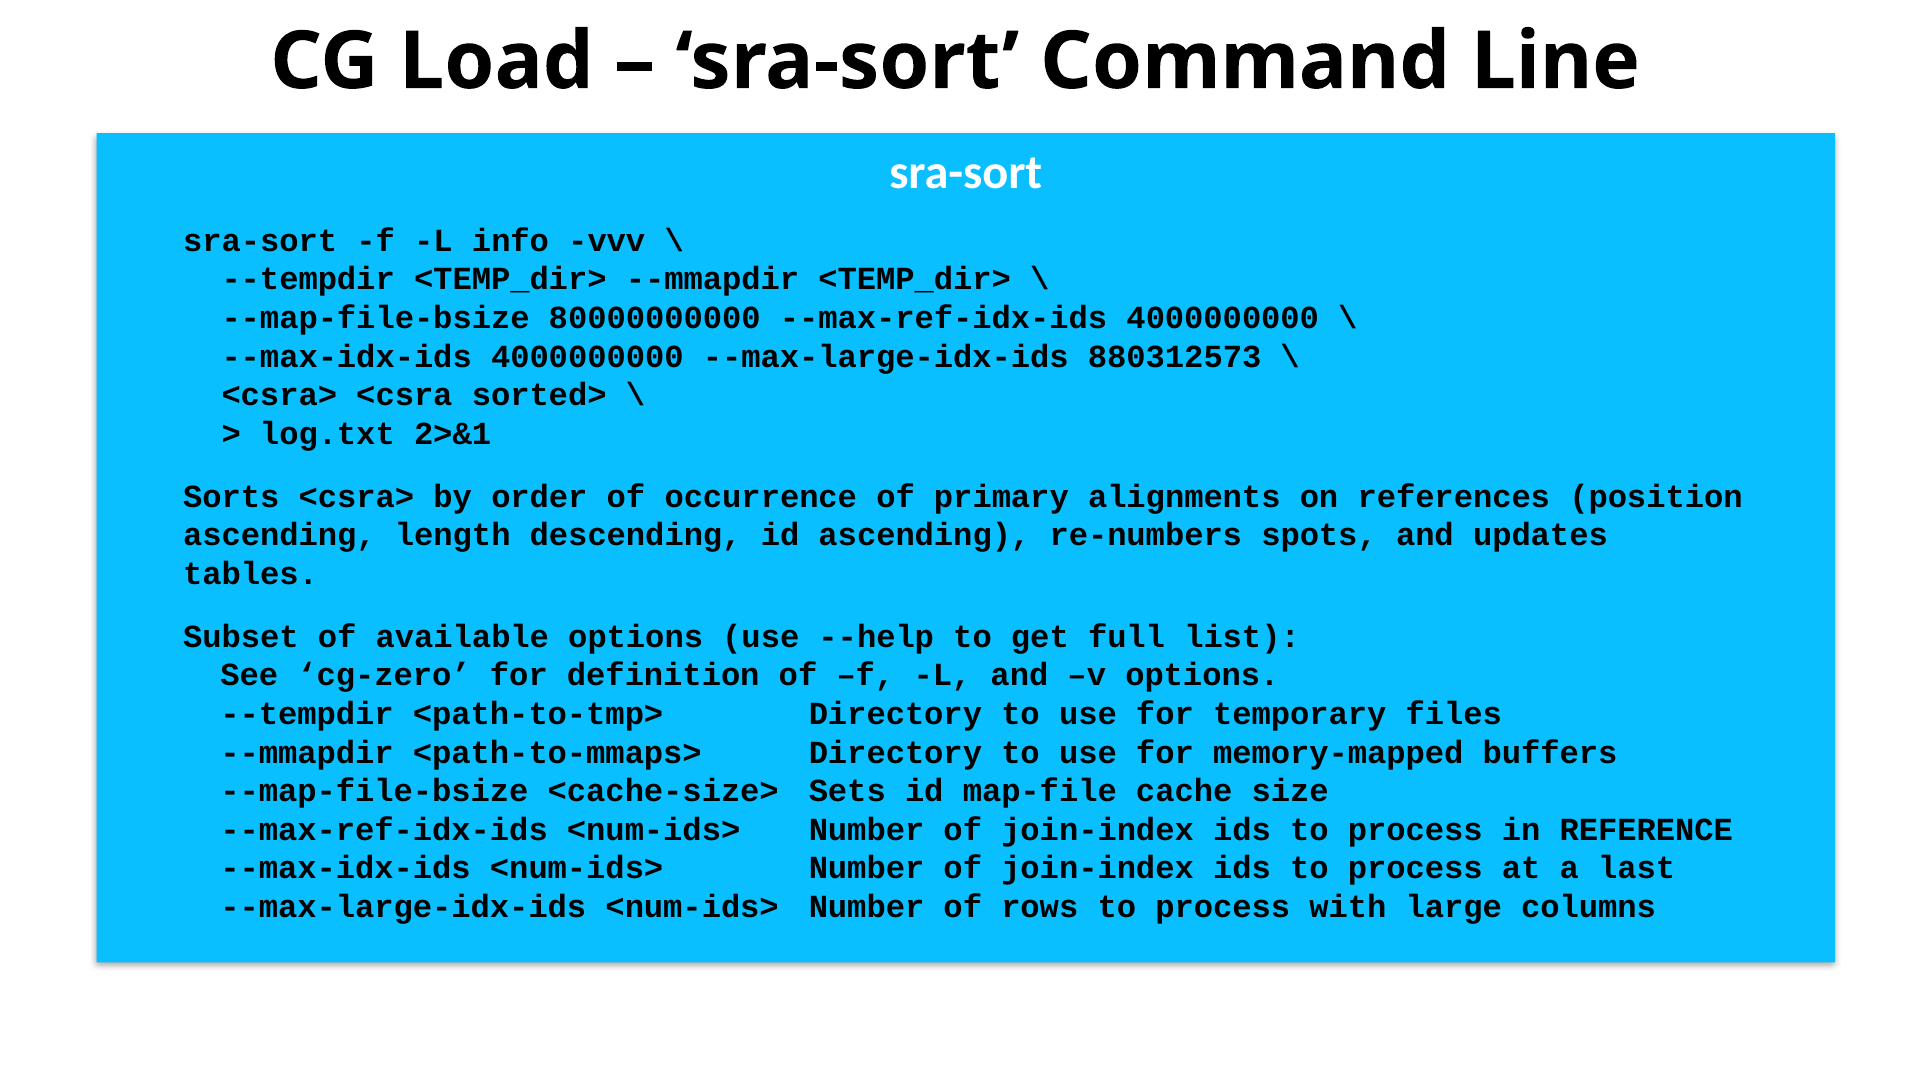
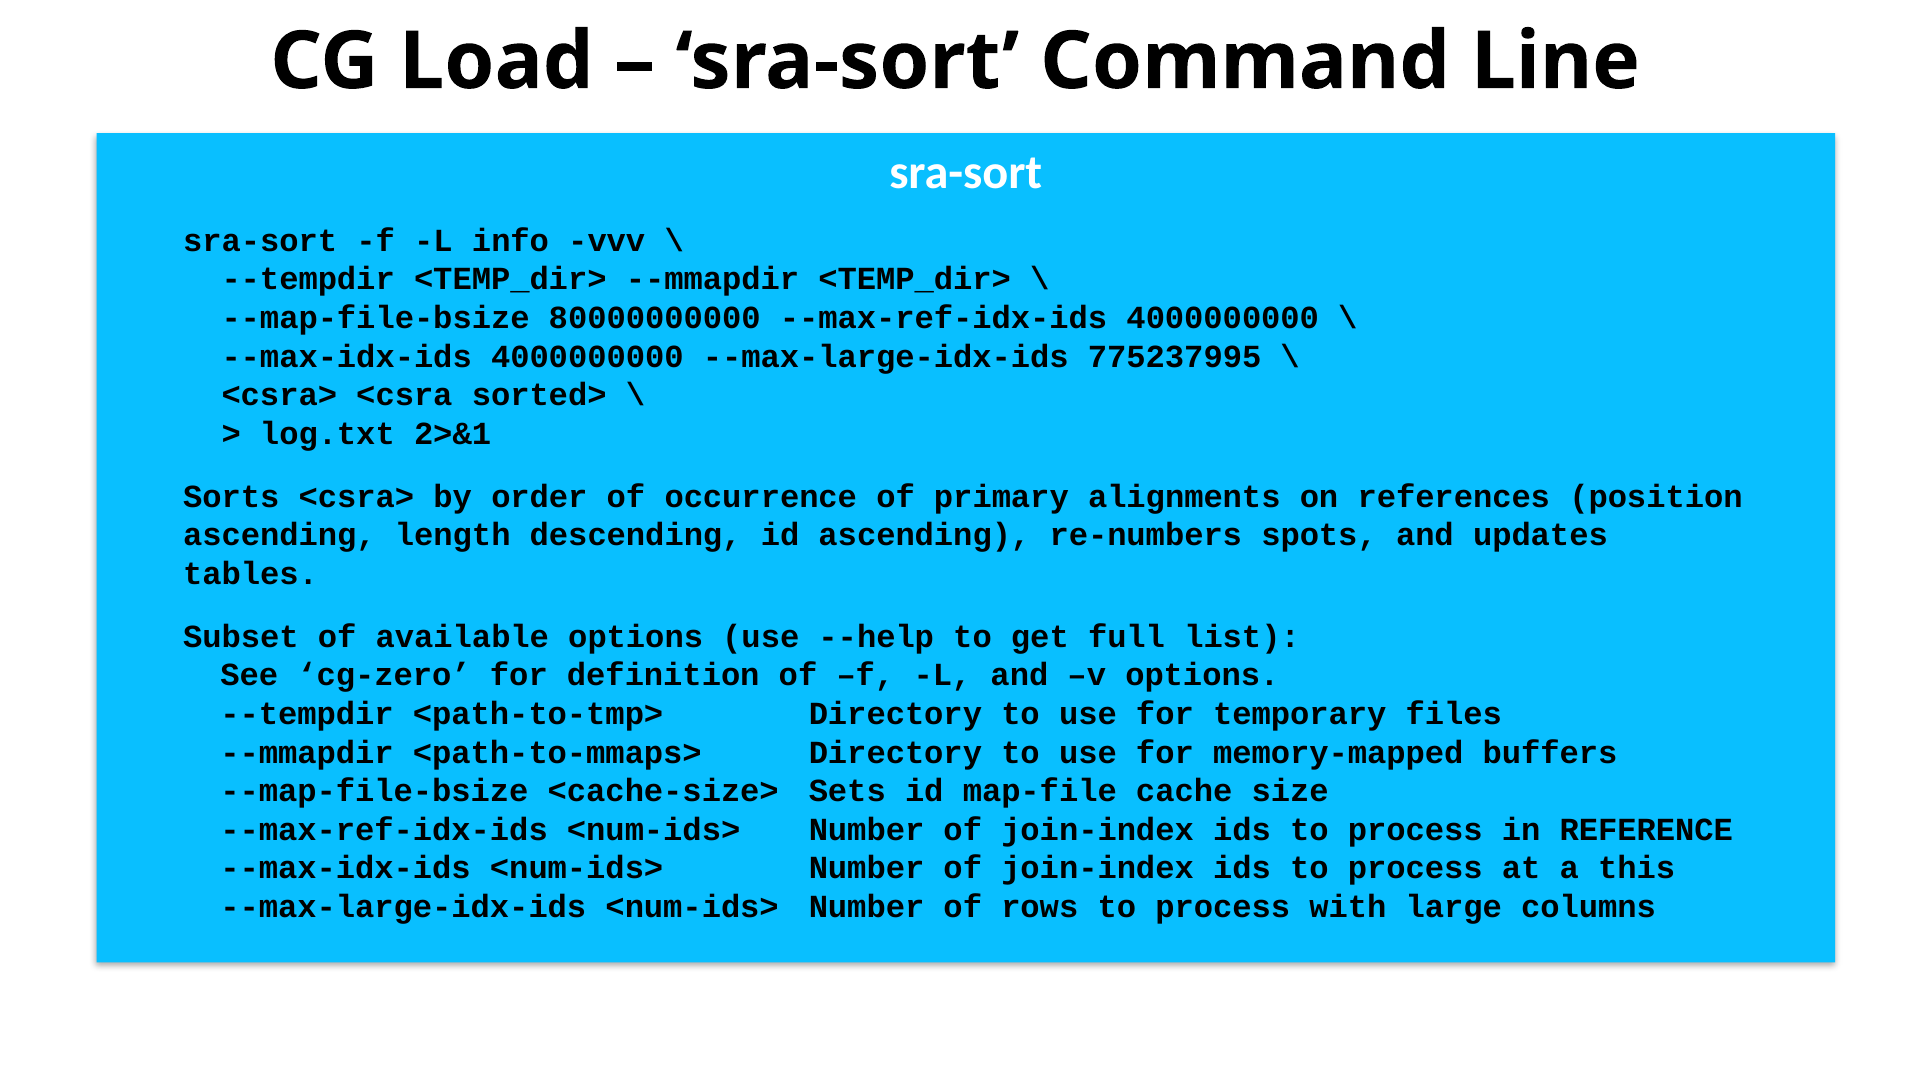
880312573: 880312573 -> 775237995 (1175, 356)
last: last -> this (1637, 868)
